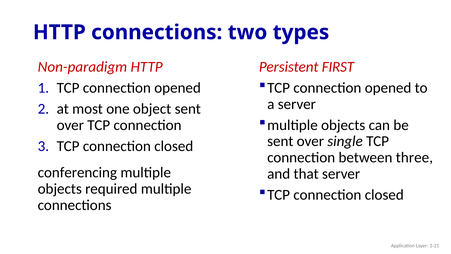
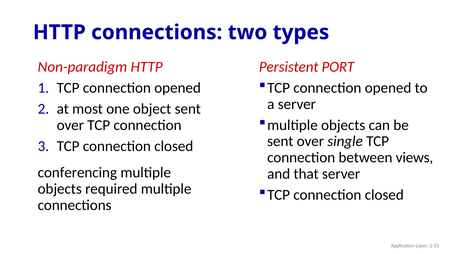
FIRST: FIRST -> PORT (338, 67)
three: three -> views (415, 157)
